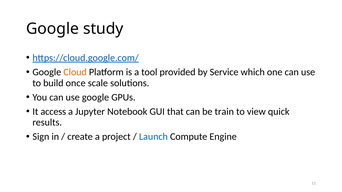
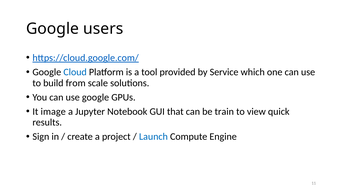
study: study -> users (103, 29)
Cloud colour: orange -> blue (75, 72)
once: once -> from (76, 83)
access: access -> image (53, 112)
